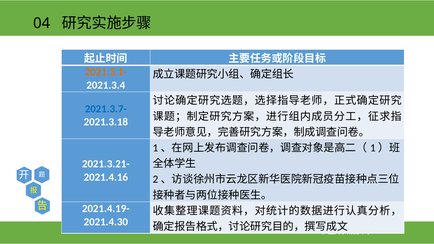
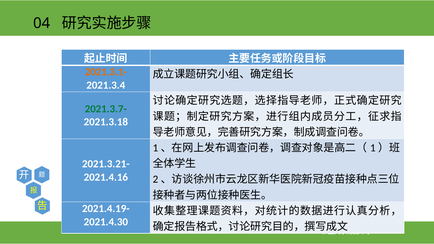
2021.3.7- colour: blue -> green (106, 109)
